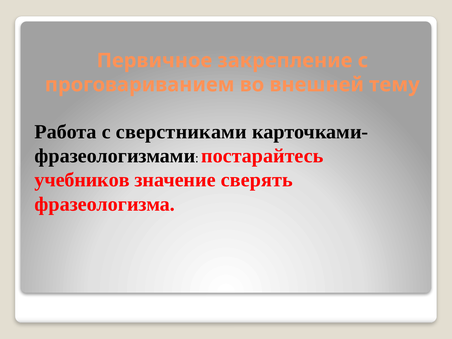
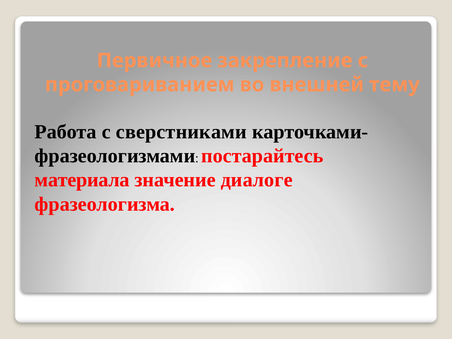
учебников: учебников -> материала (82, 180)
сверять: сверять -> диалоге (257, 180)
